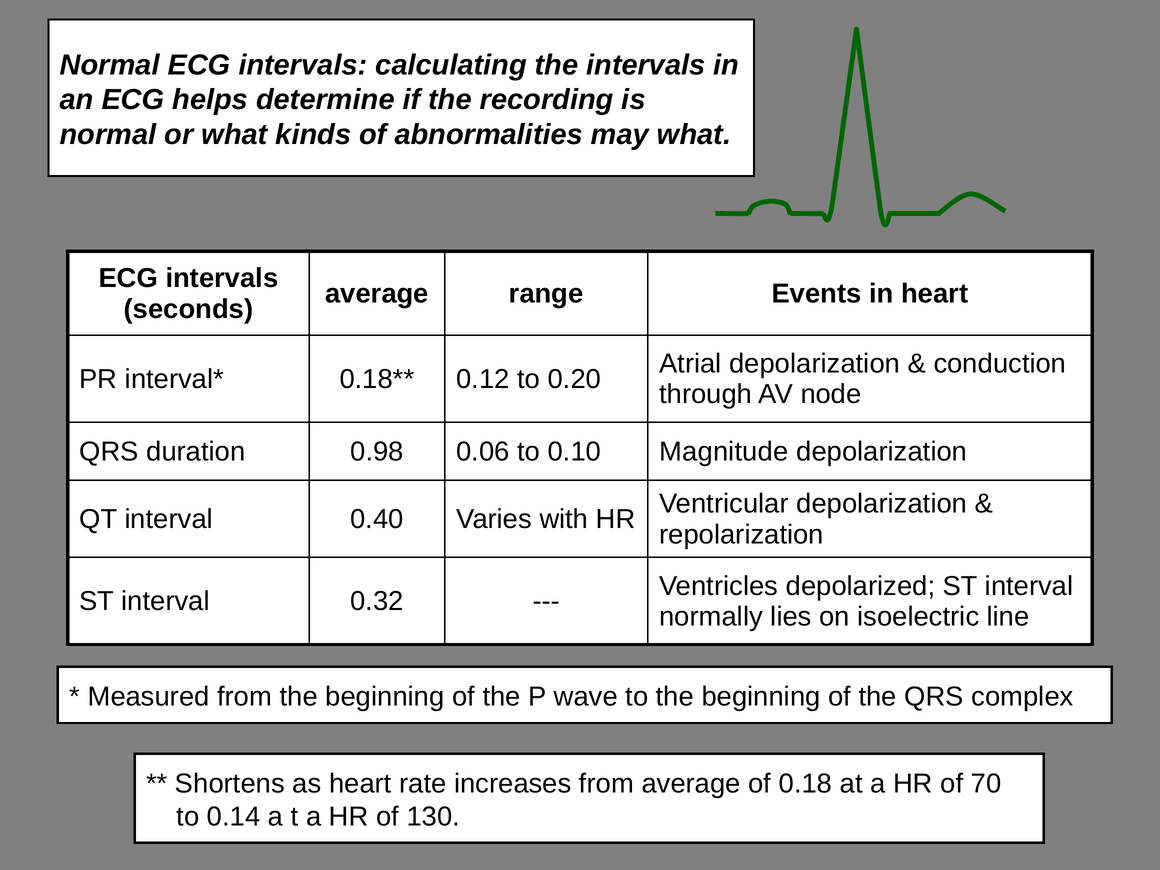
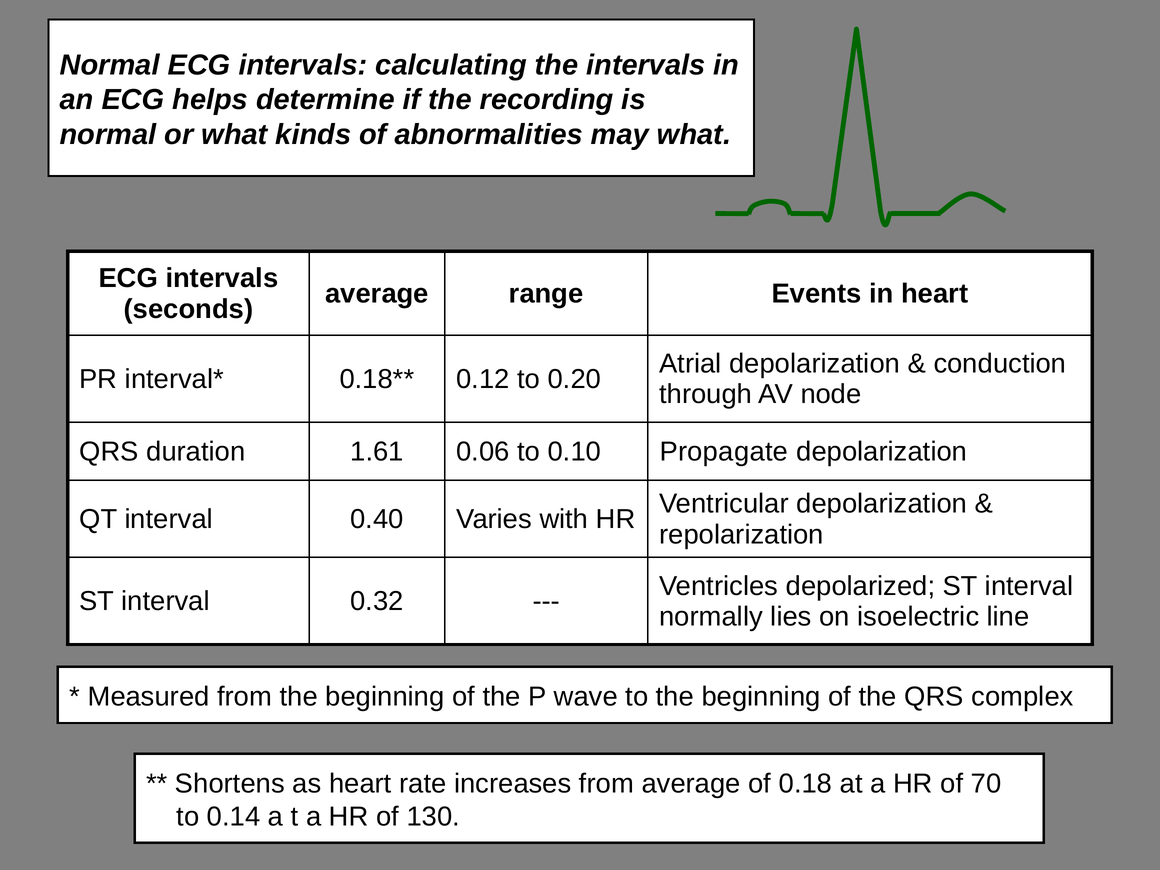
0.98: 0.98 -> 1.61 (377, 452)
Magnitude: Magnitude -> Propagate (724, 452)
